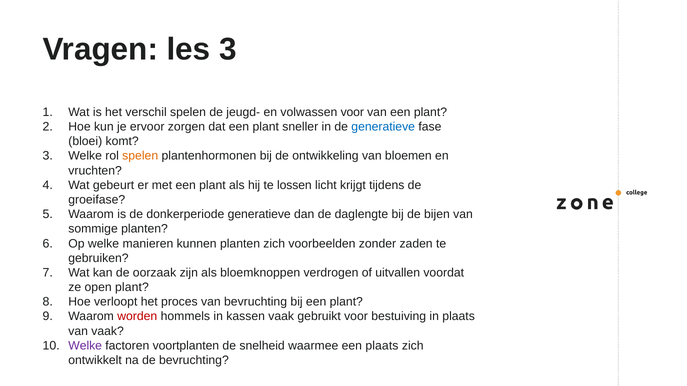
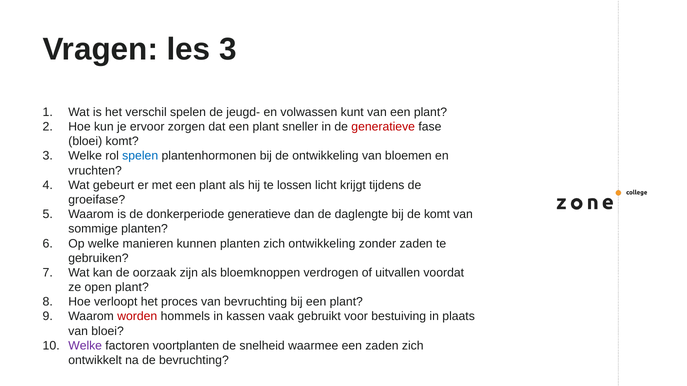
volwassen voor: voor -> kunt (352, 112)
generatieve colour: blue -> red (383, 127)
spelen colour: orange -> blue (140, 156)
de bijen: bijen -> komt (437, 215)
zich voorbeelden: voorbeelden -> ontwikkeling (322, 244)
van vaak: vaak -> bloei (108, 331)
een plaats: plaats -> zaden (382, 346)
